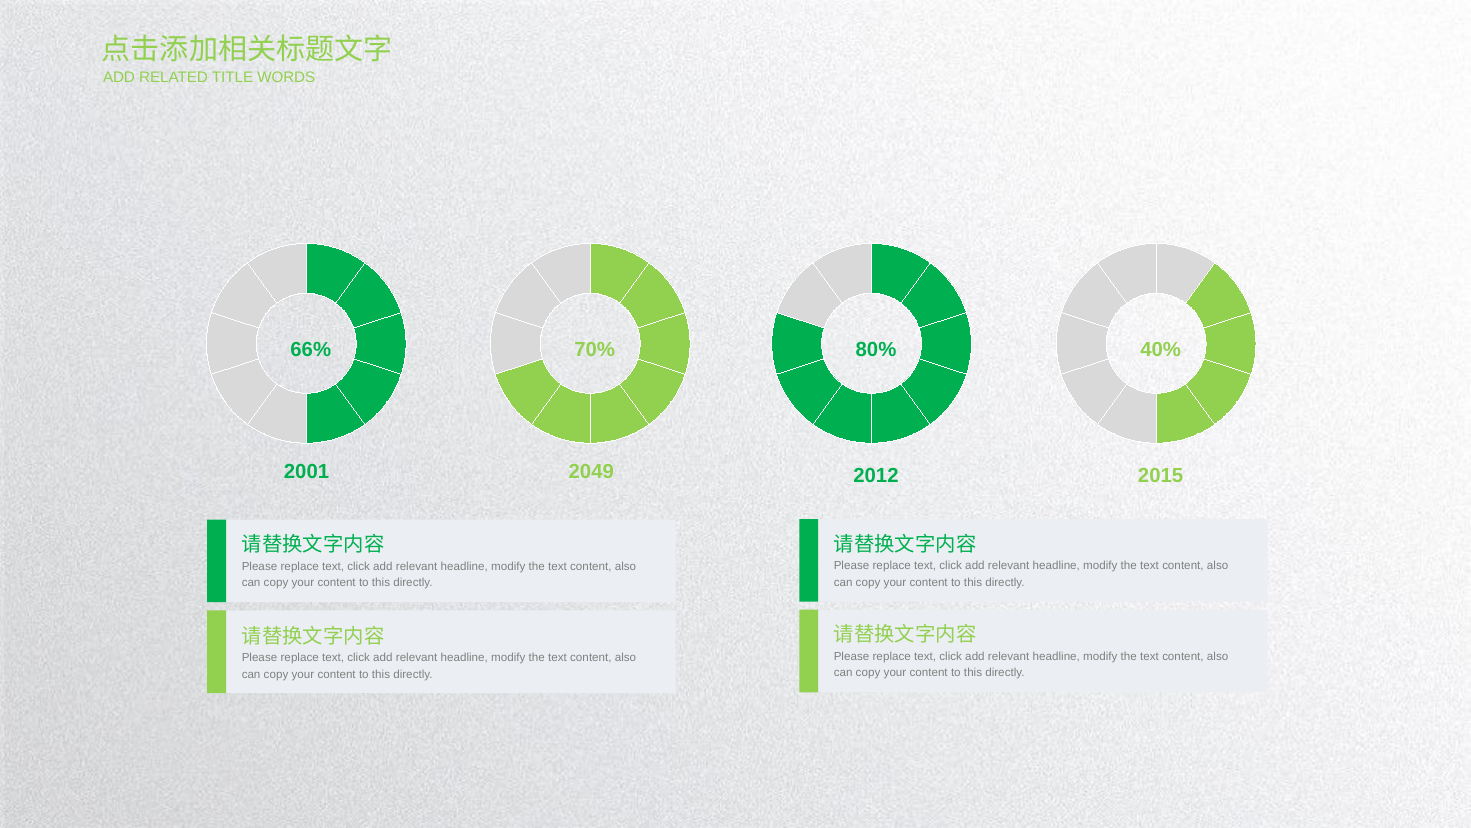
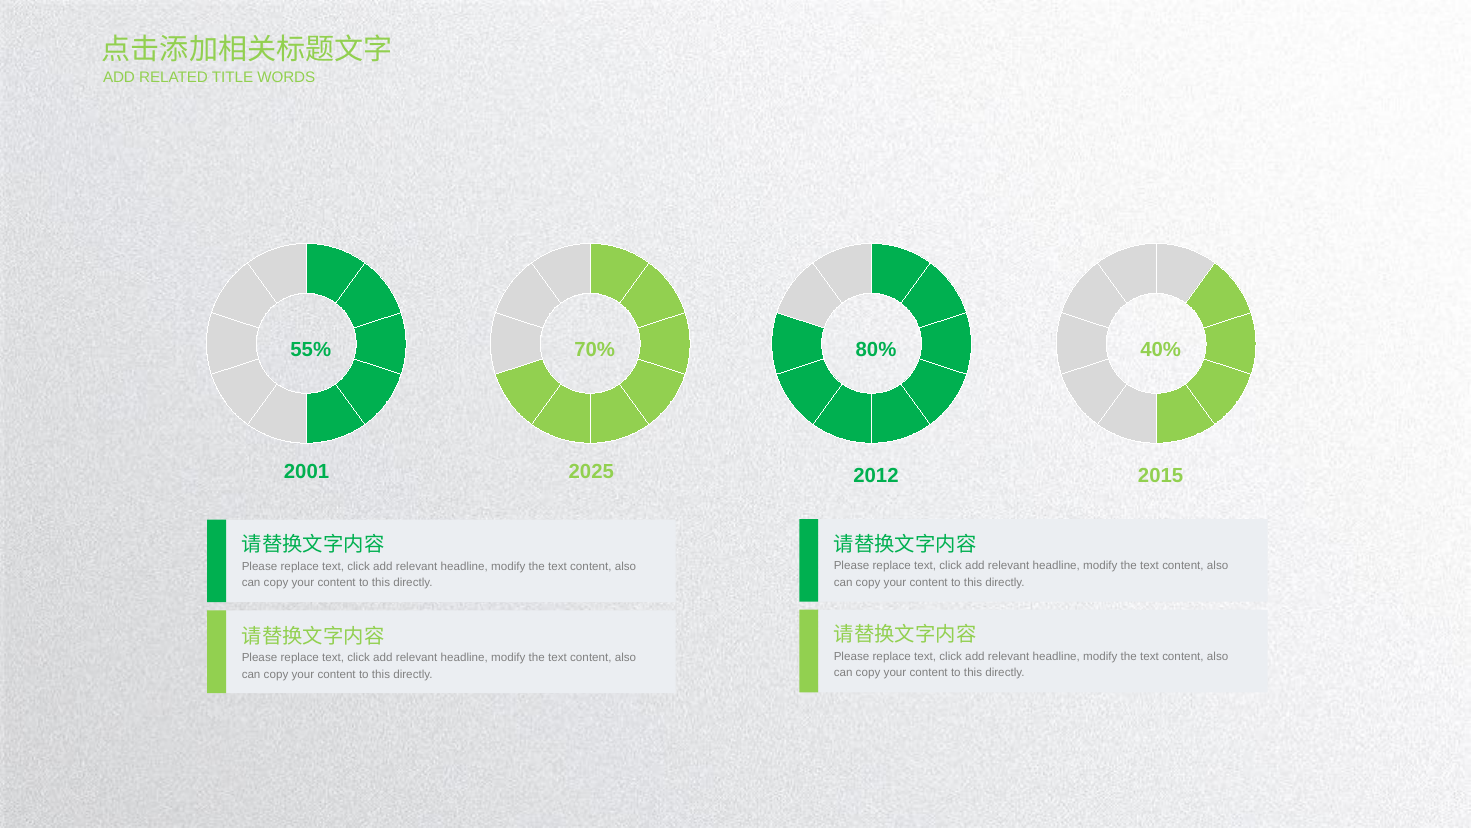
66%: 66% -> 55% (311, 349)
2049: 2049 -> 2025 (591, 472)
